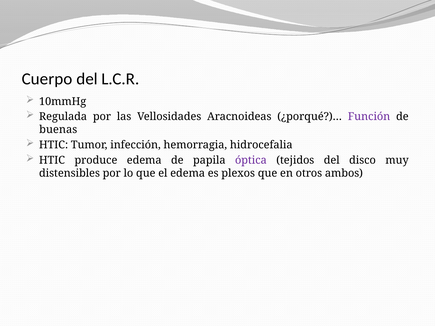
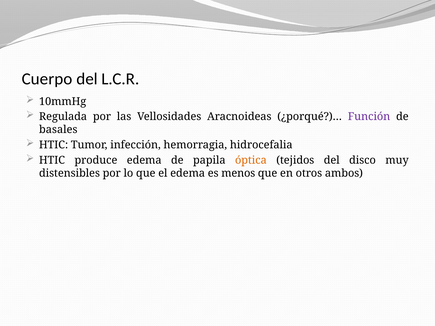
buenas: buenas -> basales (58, 130)
óptica colour: purple -> orange (251, 160)
plexos: plexos -> menos (238, 173)
